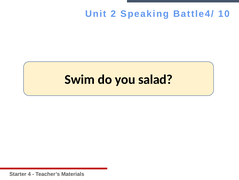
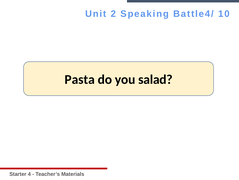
Swim: Swim -> Pasta (80, 79)
